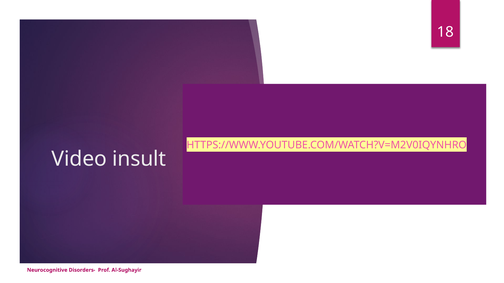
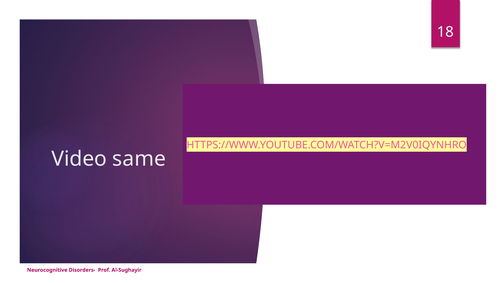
insult: insult -> same (139, 159)
